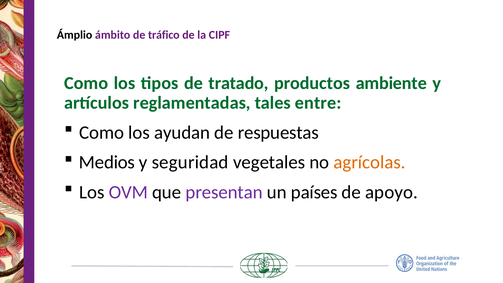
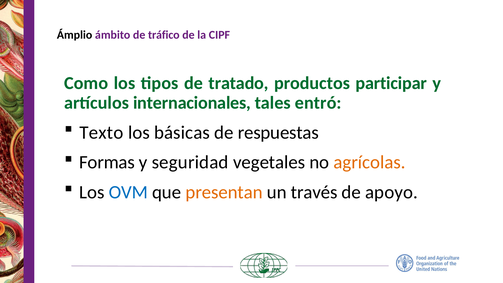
ambiente: ambiente -> participar (391, 83)
reglamentadas: reglamentadas -> internacionales (192, 103)
entre: entre -> entró (318, 103)
Como: Como -> Texto (101, 132)
ayudan: ayudan -> básicas (182, 132)
Medios: Medios -> Formas (107, 162)
OVM colour: purple -> blue (128, 192)
presentan colour: purple -> orange (224, 192)
países: países -> través (314, 192)
